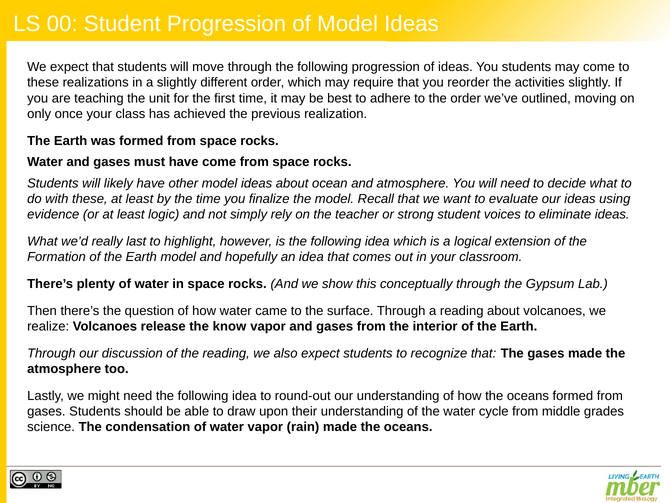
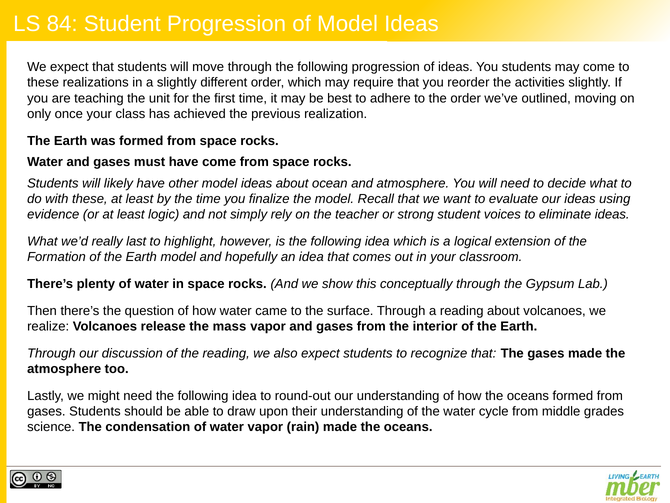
00: 00 -> 84 (62, 24)
know: know -> mass (229, 326)
